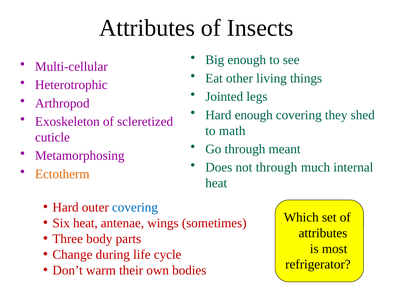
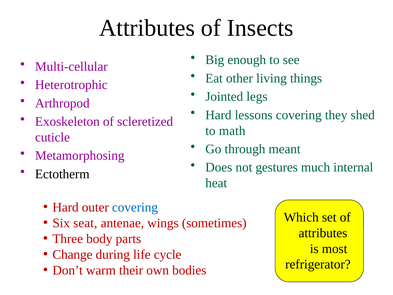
Hard enough: enough -> lessons (254, 115)
not through: through -> gestures (277, 167)
Ectotherm colour: orange -> black (62, 174)
Six heat: heat -> seat (85, 223)
